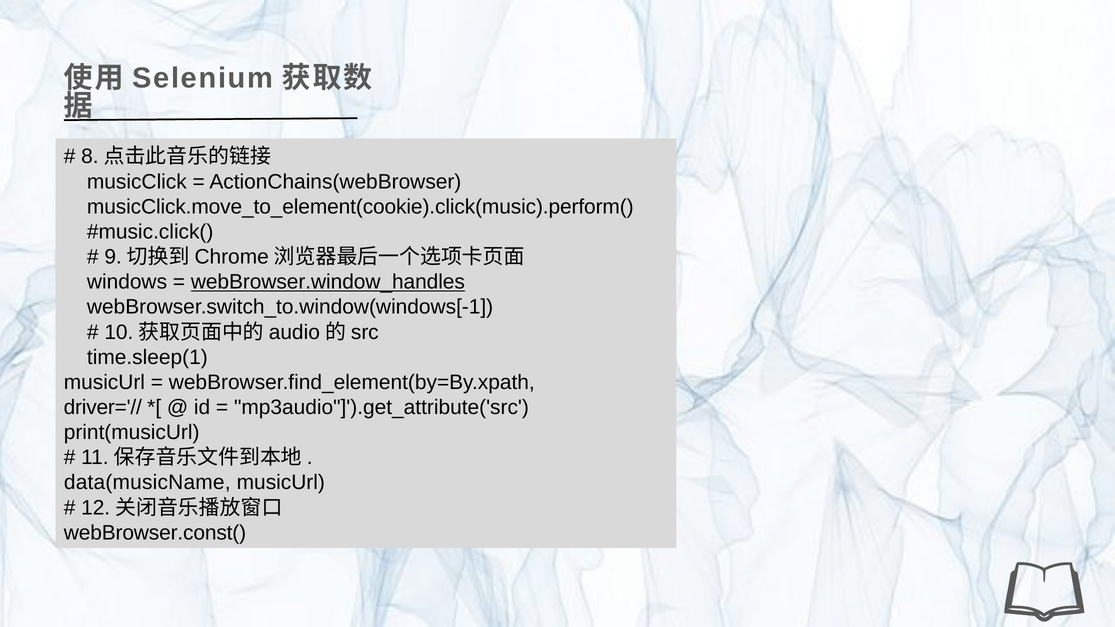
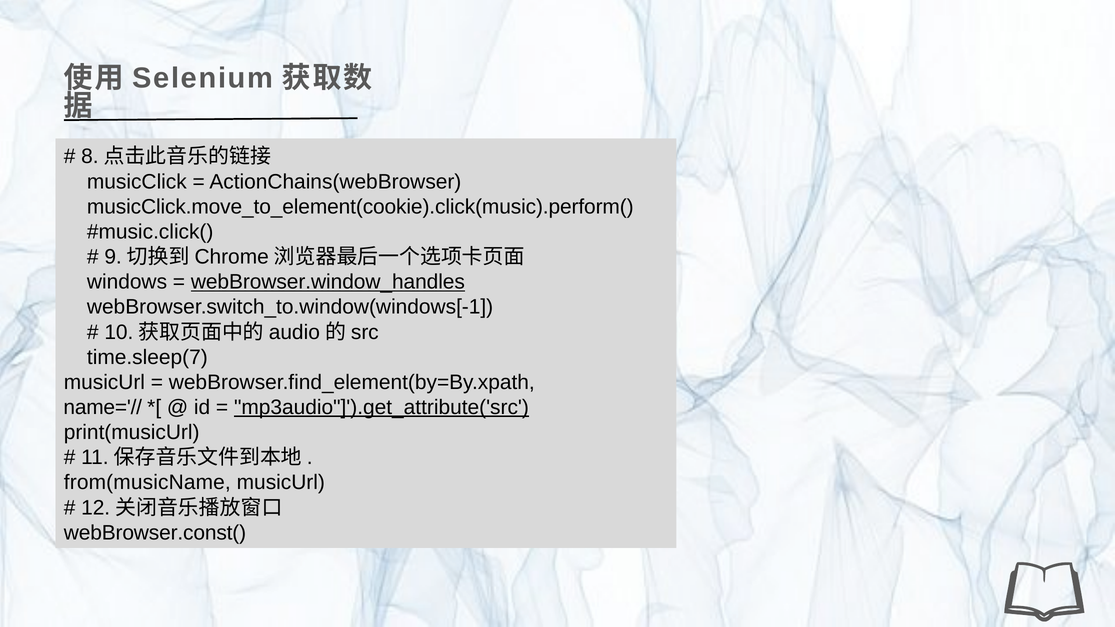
time.sleep(1: time.sleep(1 -> time.sleep(7 (147, 357)
driver='//: driver='// -> name='// (103, 407)
mp3audio"]').get_attribute('src underline: none -> present (381, 407)
data(musicName: data(musicName -> from(musicName (147, 483)
